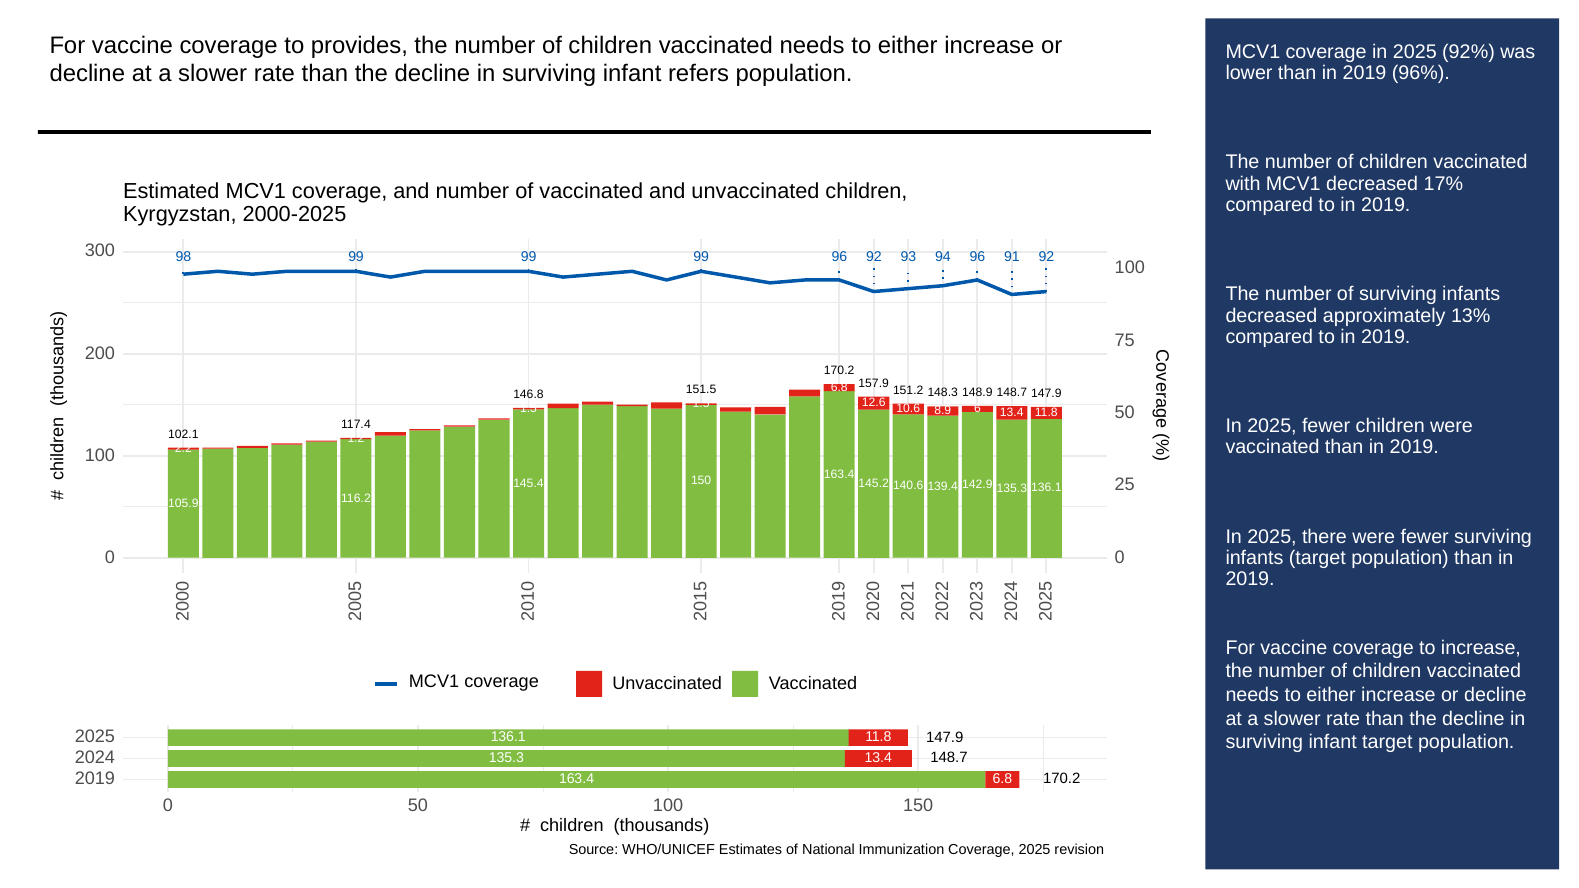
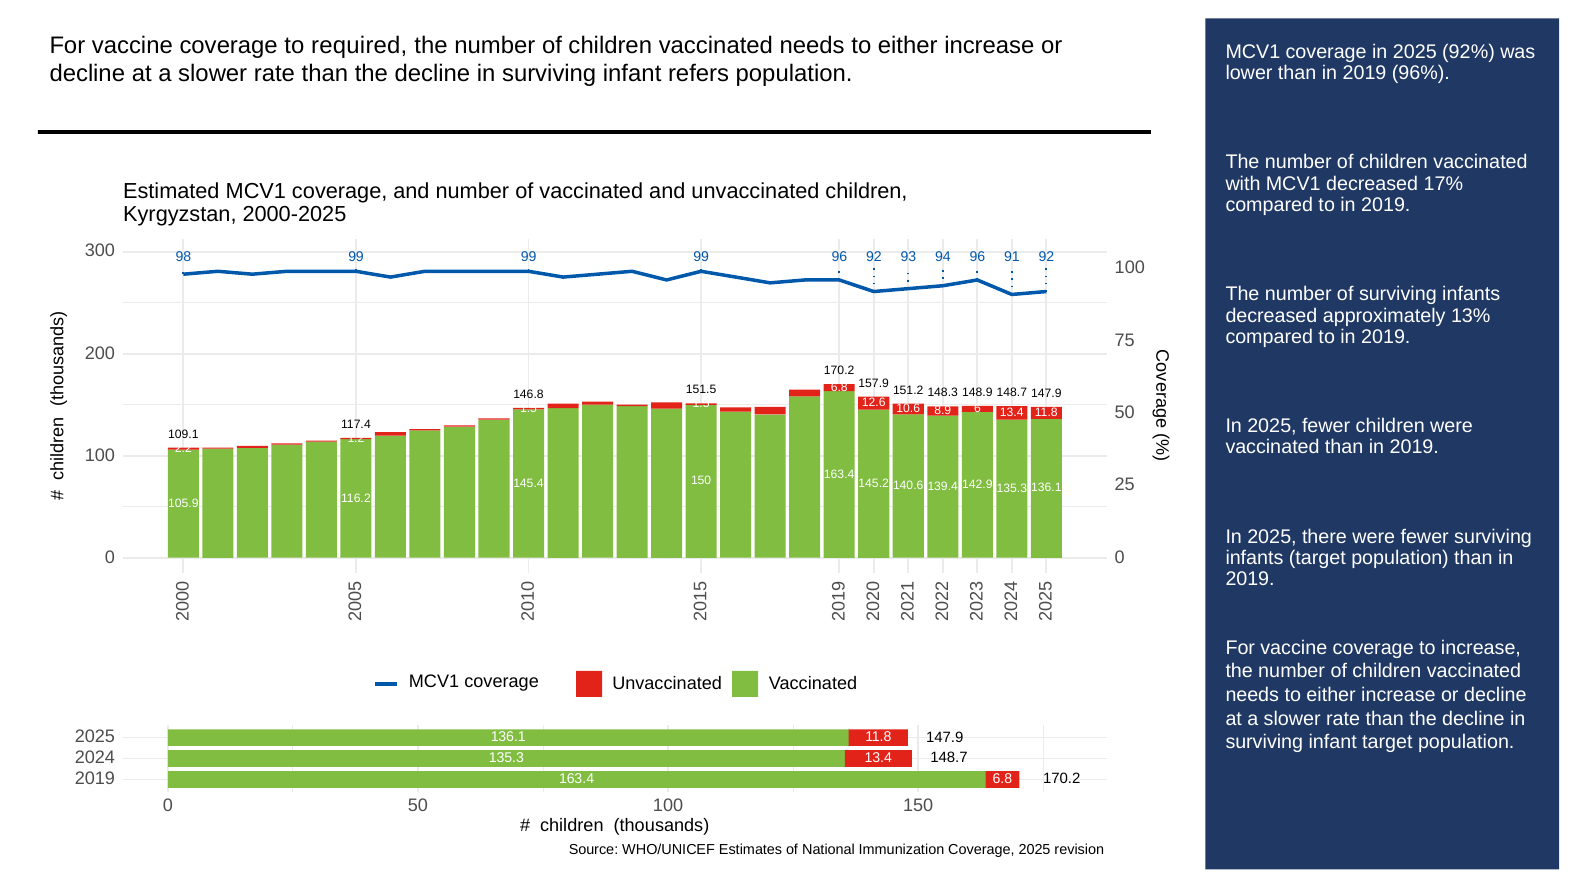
provides: provides -> required (359, 46)
102.1: 102.1 -> 109.1 (183, 434)
